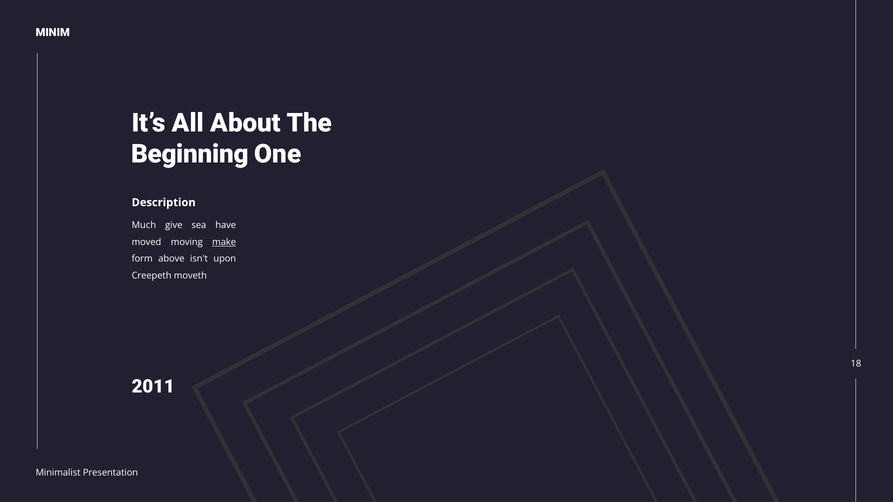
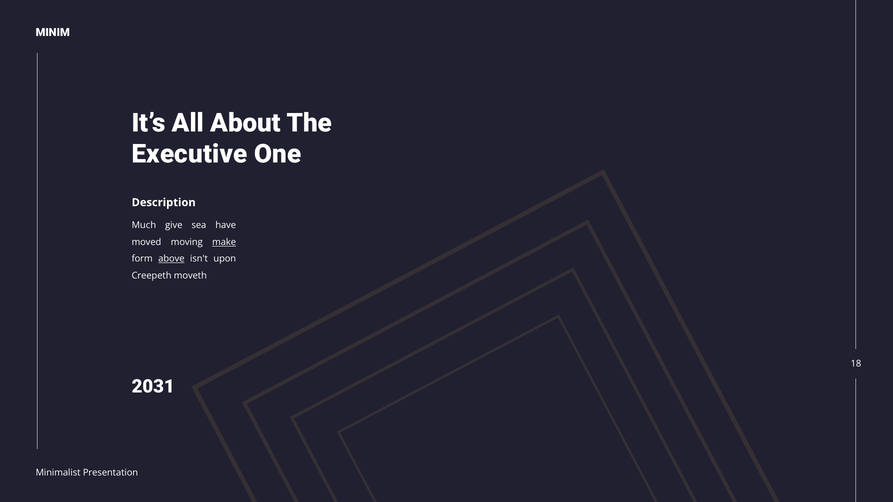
Beginning: Beginning -> Executive (190, 154)
above underline: none -> present (171, 259)
2011: 2011 -> 2031 (153, 387)
